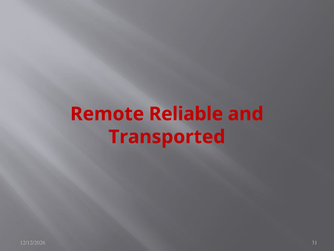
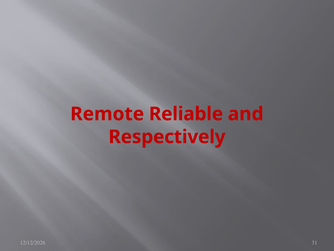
Transported: Transported -> Respectively (167, 137)
